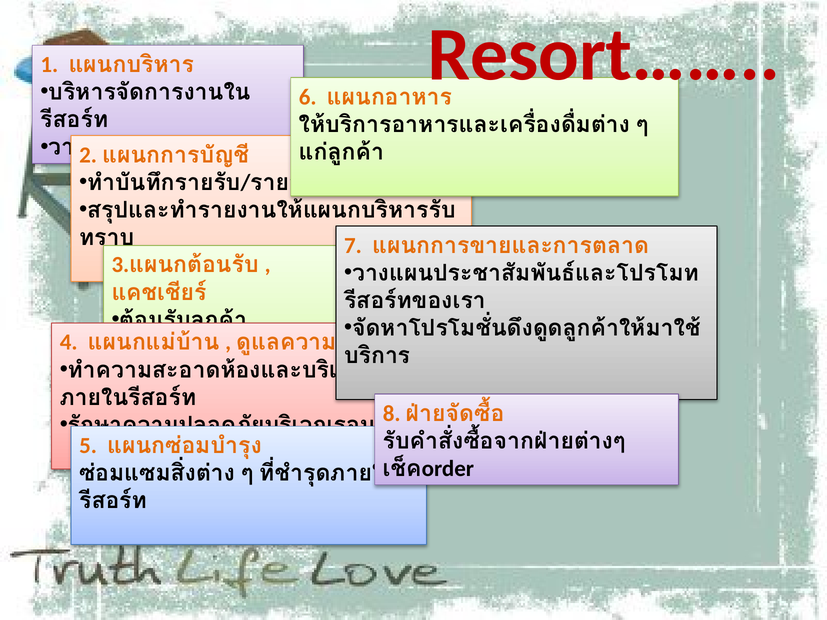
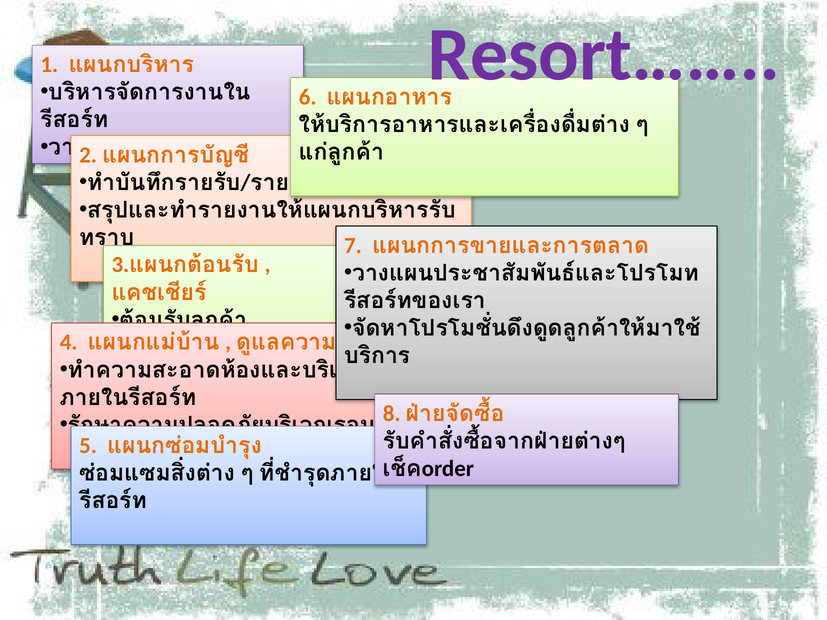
Resort…… colour: red -> purple (604, 55)
